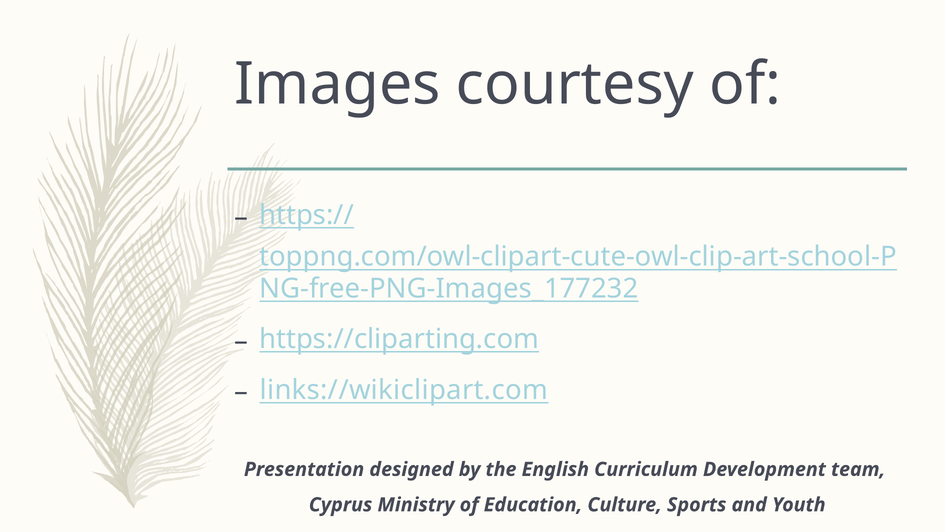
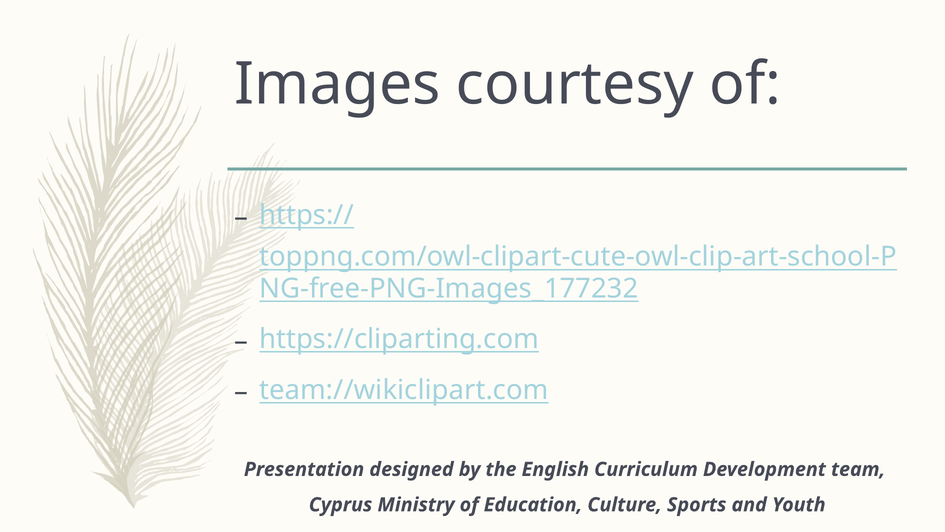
links://wikiclipart.com: links://wikiclipart.com -> team://wikiclipart.com (404, 390)
